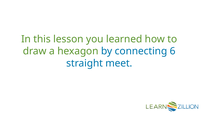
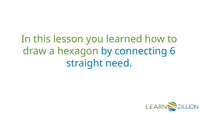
meet: meet -> need (119, 63)
